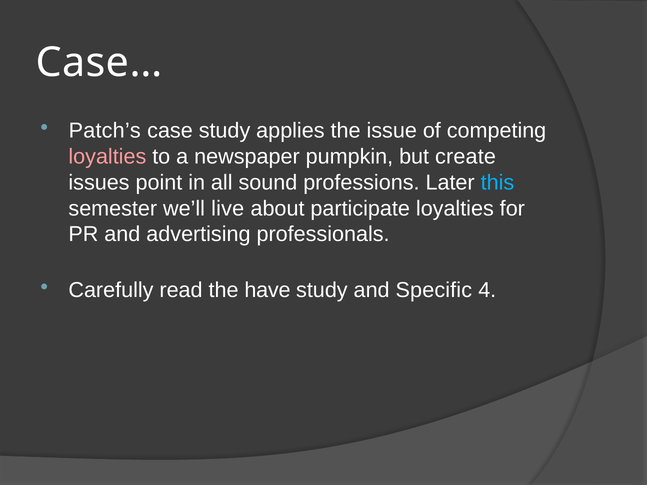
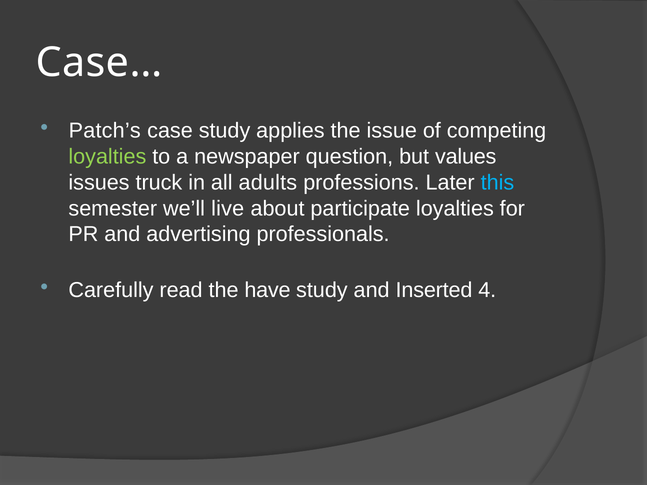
loyalties colour: pink -> light green (107, 157)
pumpkin: pumpkin -> question (349, 157)
create: create -> values (466, 157)
point: point -> truck (159, 183)
sound: sound -> adults (268, 183)
Specific: Specific -> Inserted (434, 290)
